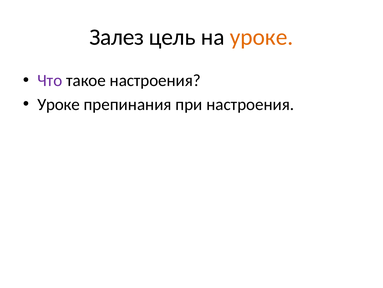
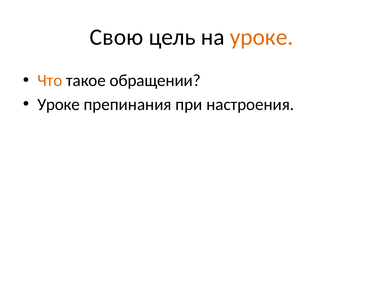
Залез: Залез -> Свою (116, 37)
Что colour: purple -> orange (50, 80)
такое настроения: настроения -> обращении (155, 80)
